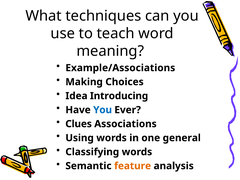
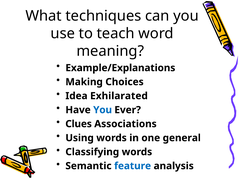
Example/Associations: Example/Associations -> Example/Explanations (120, 68)
Introducing: Introducing -> Exhilarated (119, 96)
feature colour: orange -> blue (133, 166)
